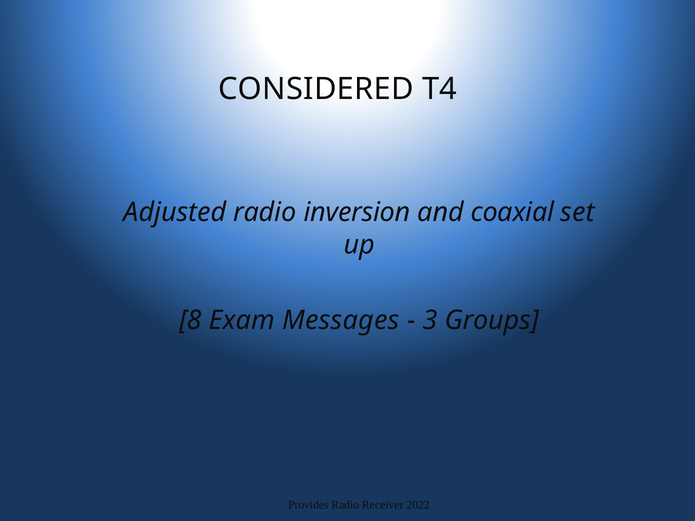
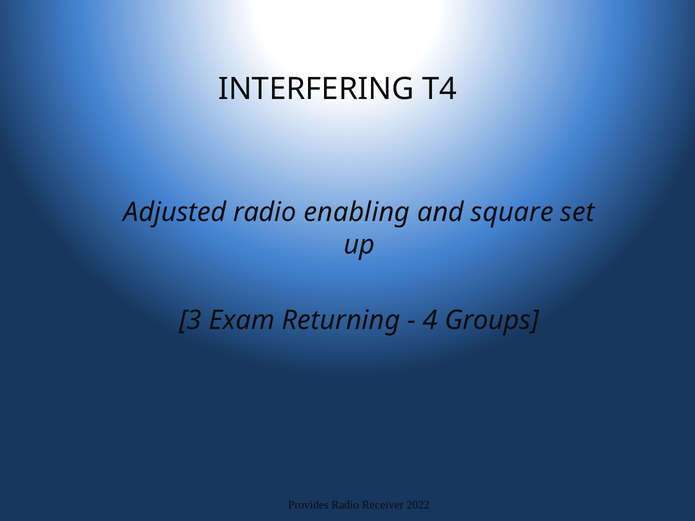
CONSIDERED: CONSIDERED -> INTERFERING (316, 89)
inversion: inversion -> enabling (357, 213)
coaxial: coaxial -> square (512, 213)
8: 8 -> 3 (190, 321)
Messages: Messages -> Returning (341, 321)
3: 3 -> 4 (430, 321)
